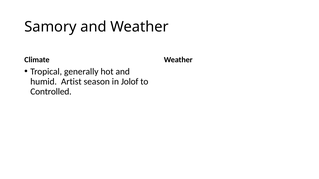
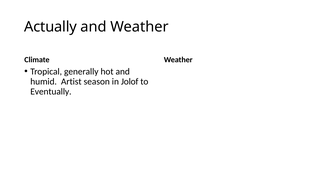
Samory: Samory -> Actually (51, 27)
Controlled: Controlled -> Eventually (51, 92)
